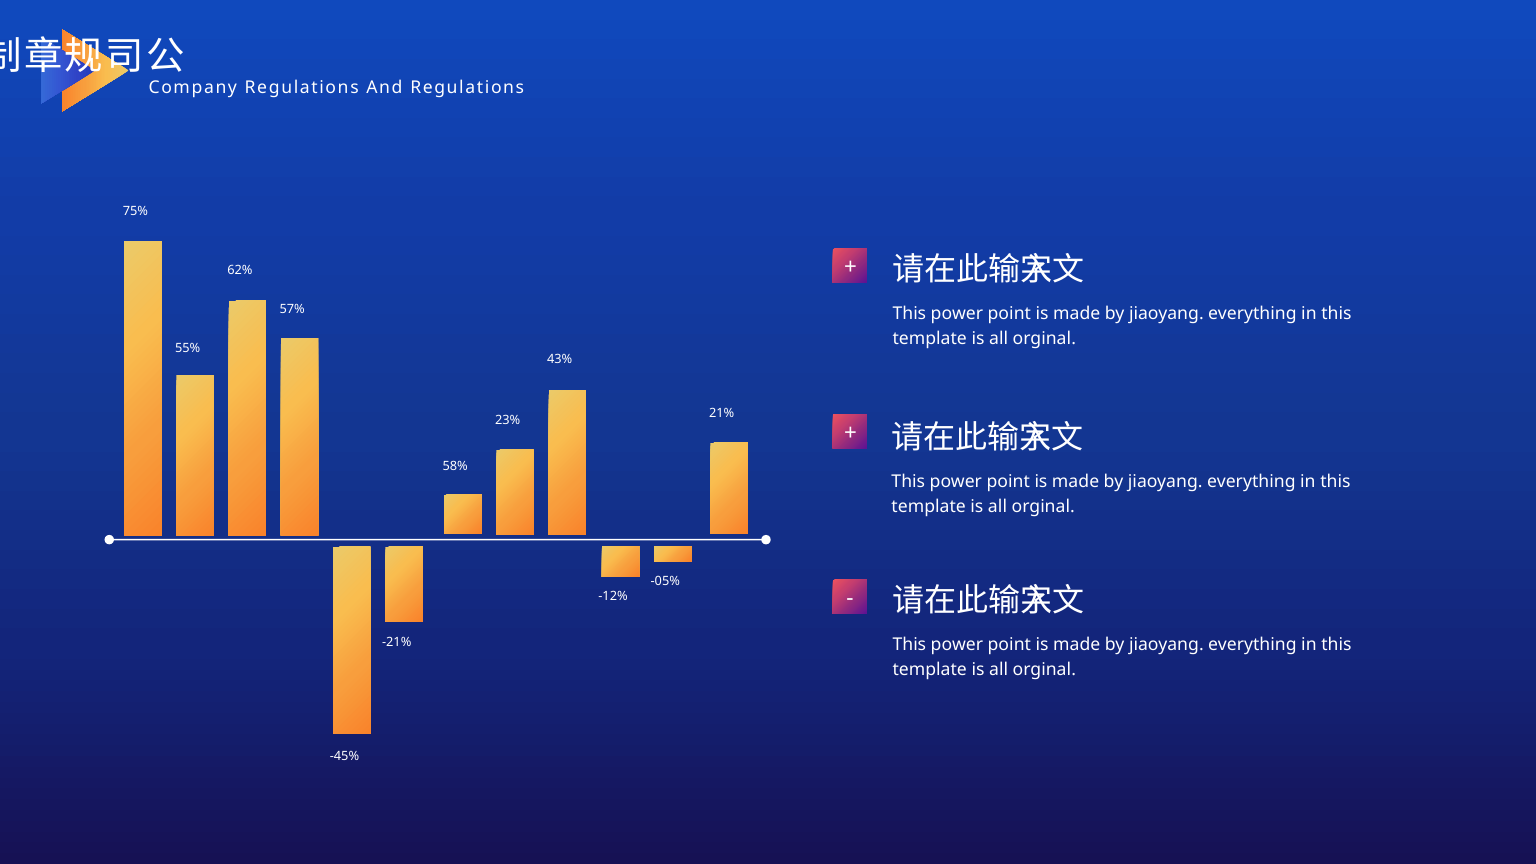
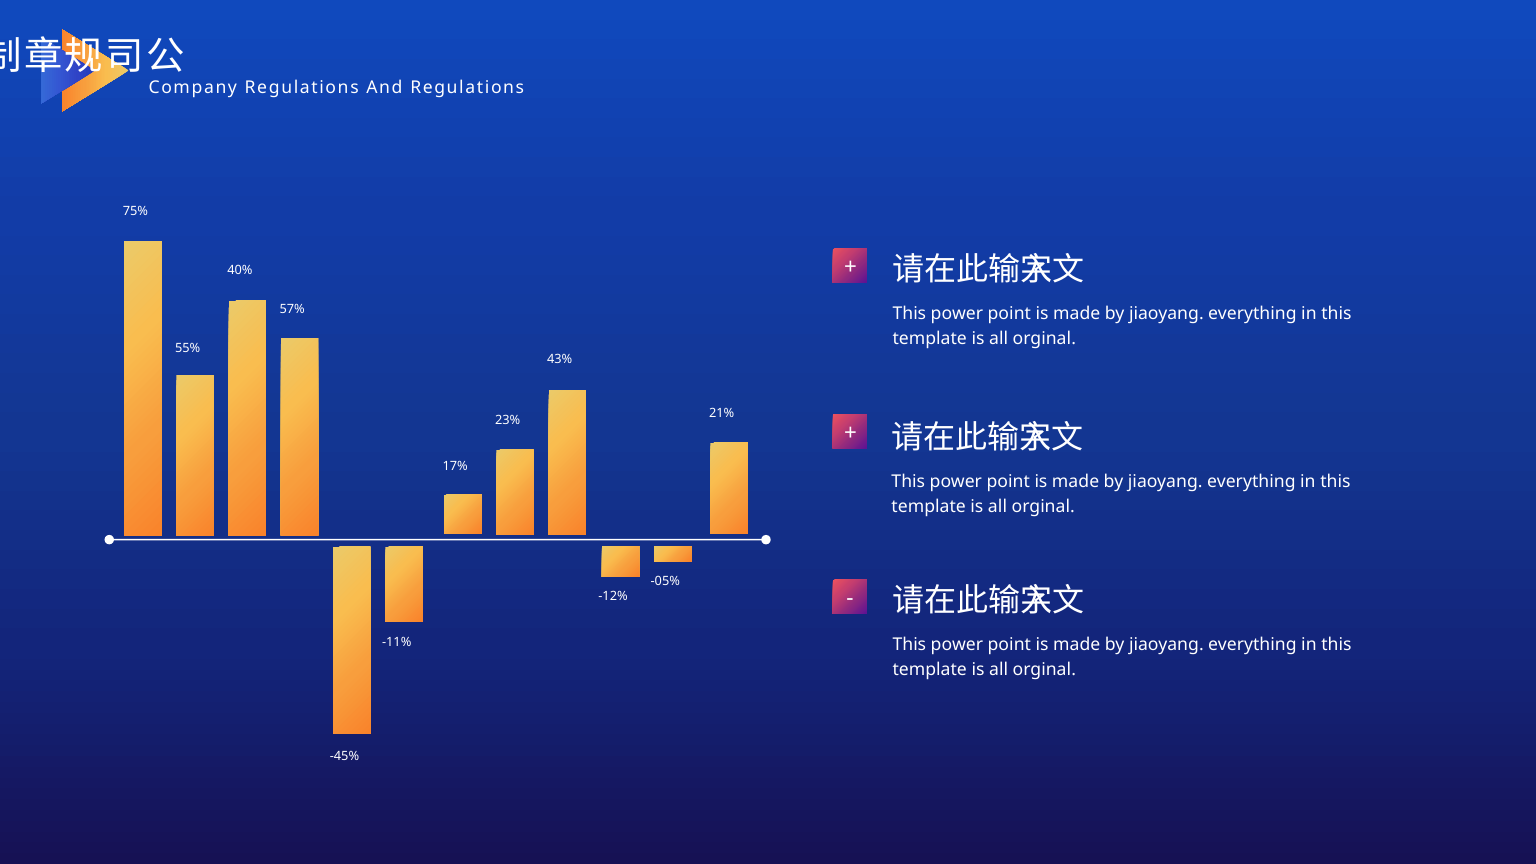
62%: 62% -> 40% (240, 270)
58%: 58% -> 17% (455, 467)
-21%: -21% -> -11% (397, 642)
